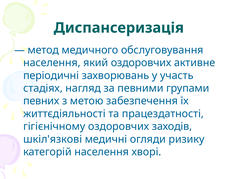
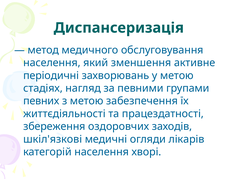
який оздоровчих: оздоровчих -> зменшення (141, 63)
у участь: участь -> метою (177, 75)
гігієнічному: гігієнічному -> збереження (54, 126)
ризику: ризику -> лікарів (187, 139)
